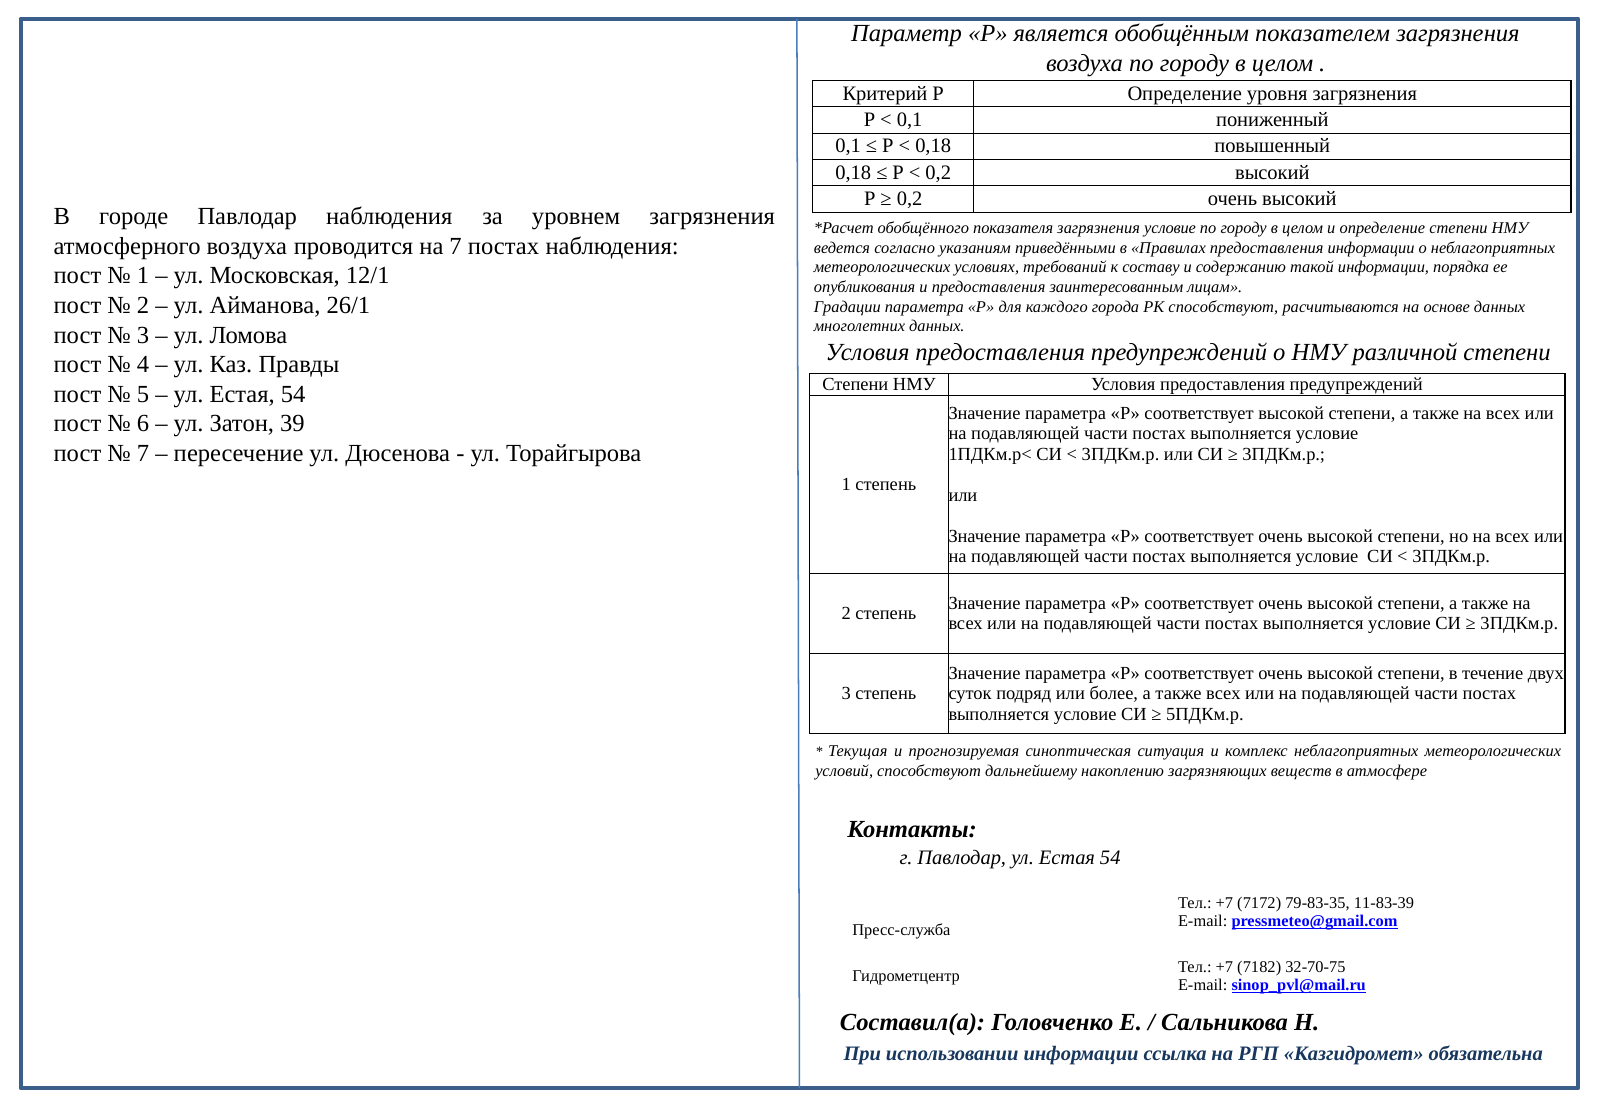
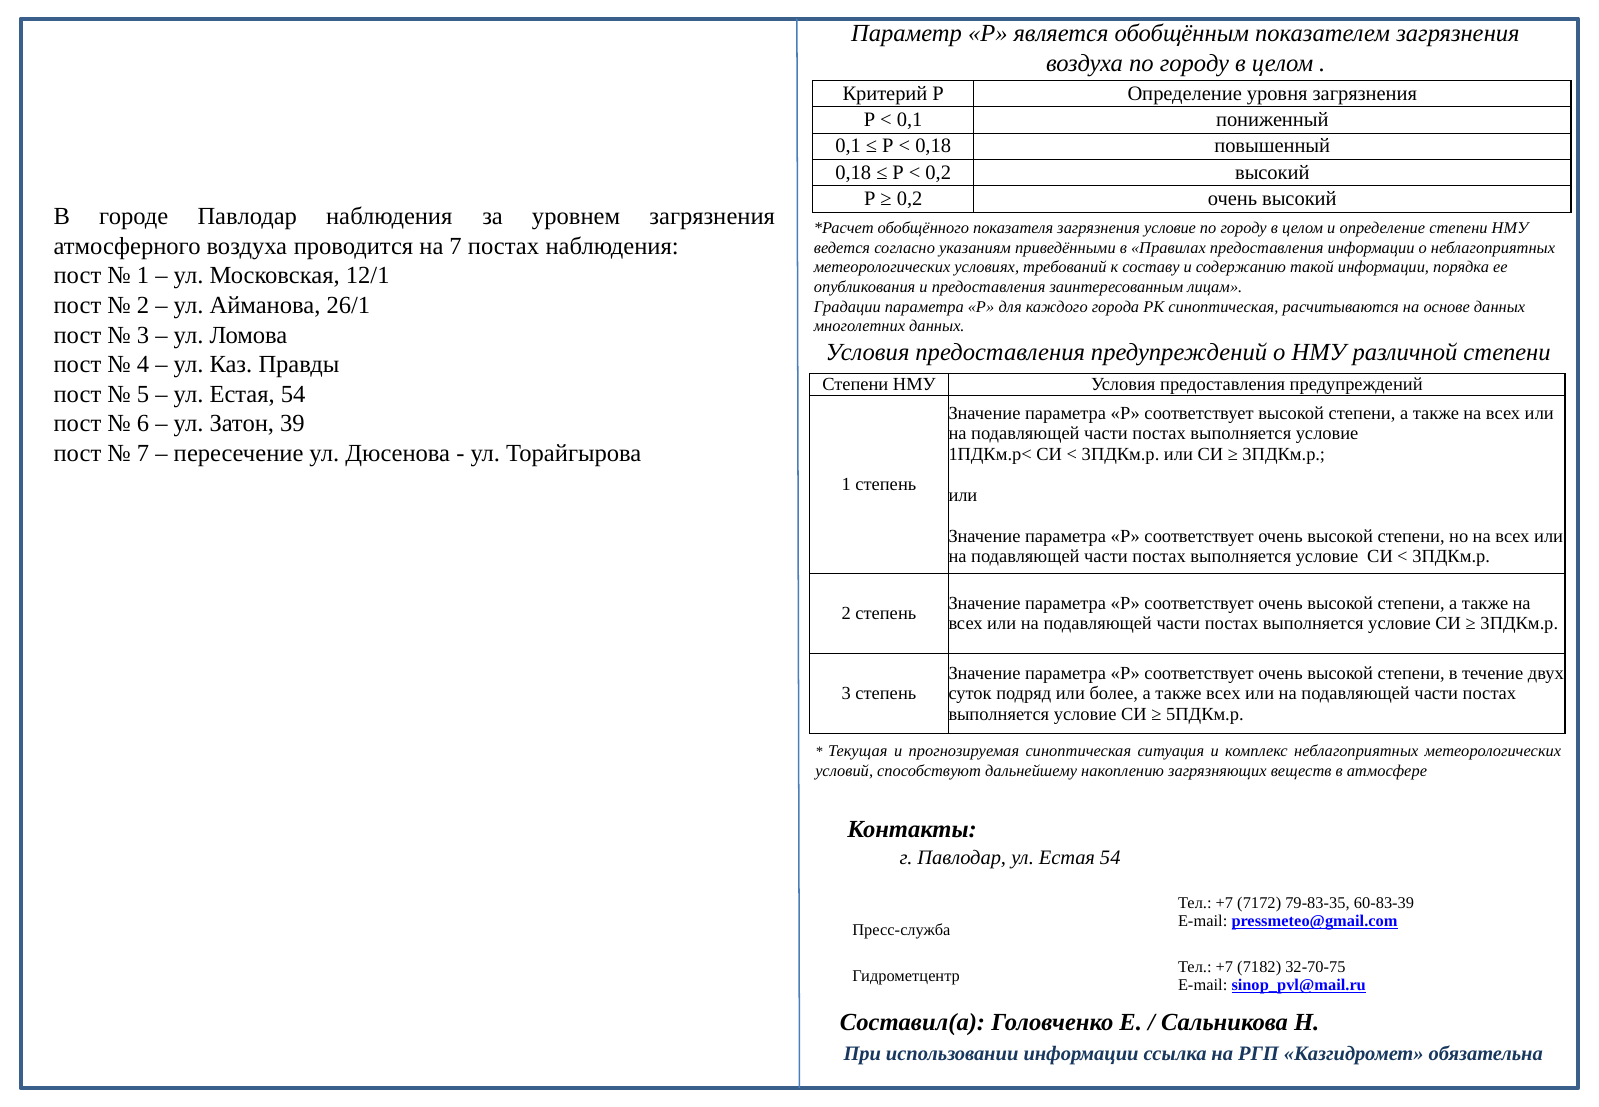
РК способствуют: способствуют -> синоптическая (1223, 307)
11-83-39: 11-83-39 -> 60-83-39 (1384, 903)
